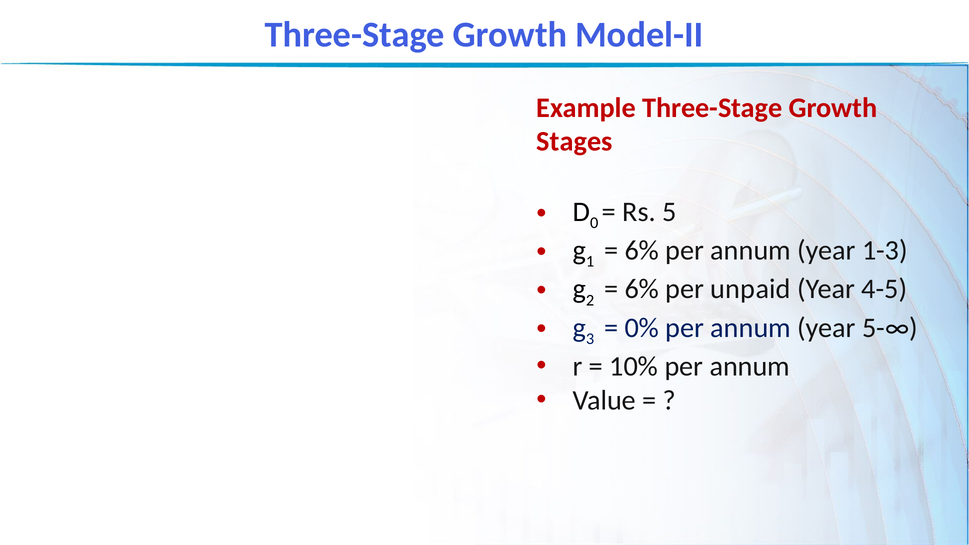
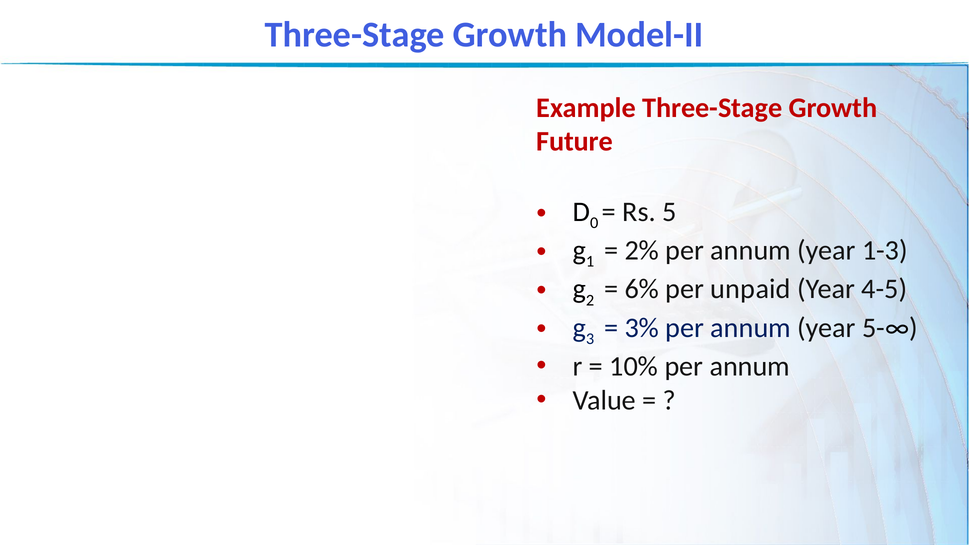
Stages: Stages -> Future (575, 142)
6%: 6% -> 2% (642, 251)
0%: 0% -> 3% (642, 328)
